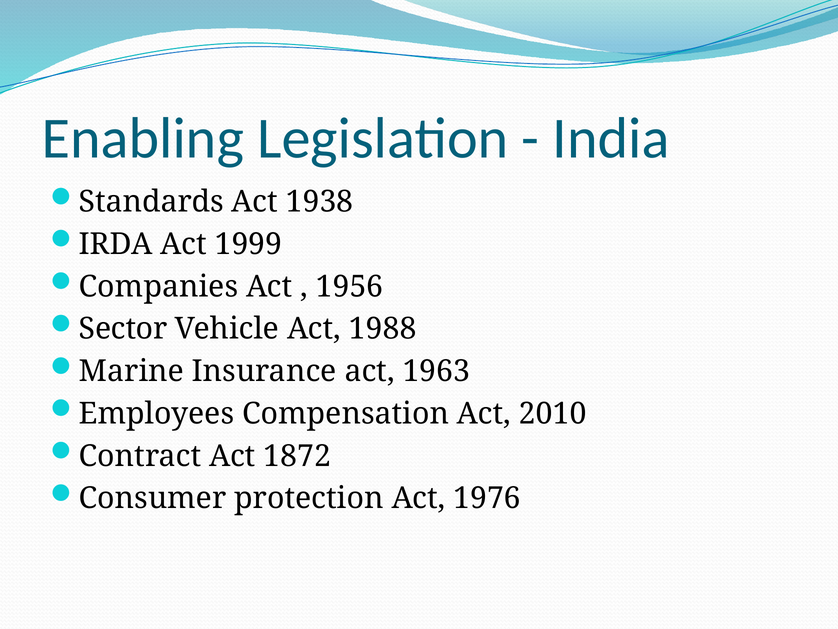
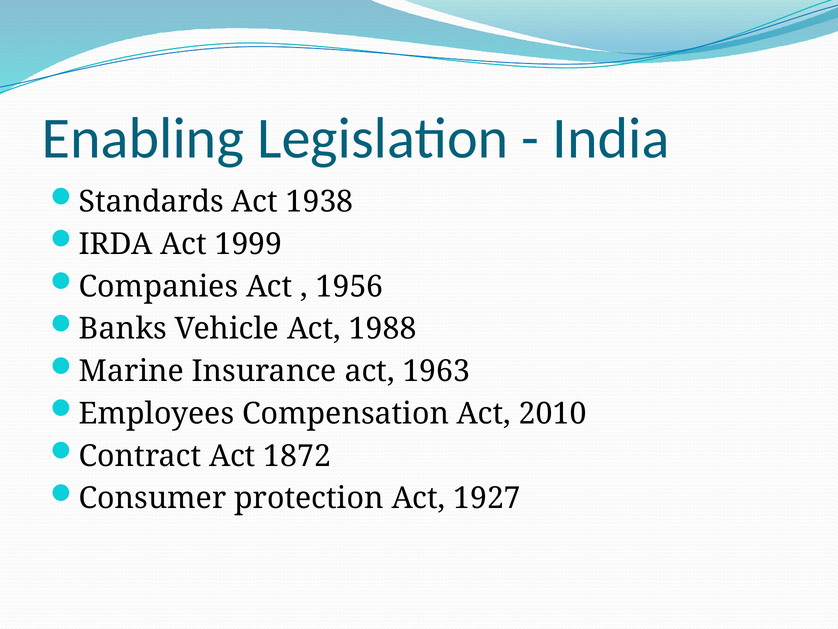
Sector: Sector -> Banks (123, 329)
1976: 1976 -> 1927 (487, 498)
